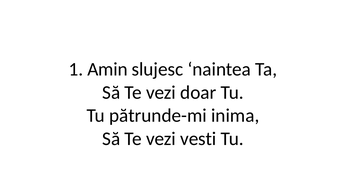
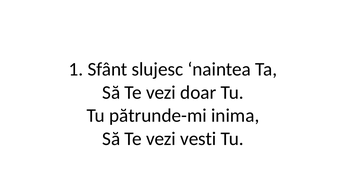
Amin: Amin -> Sfânt (107, 69)
